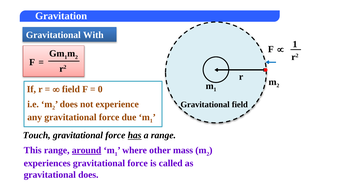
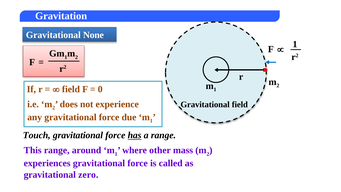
With: With -> None (93, 35)
around underline: present -> none (87, 150)
gravitational does: does -> zero (88, 174)
